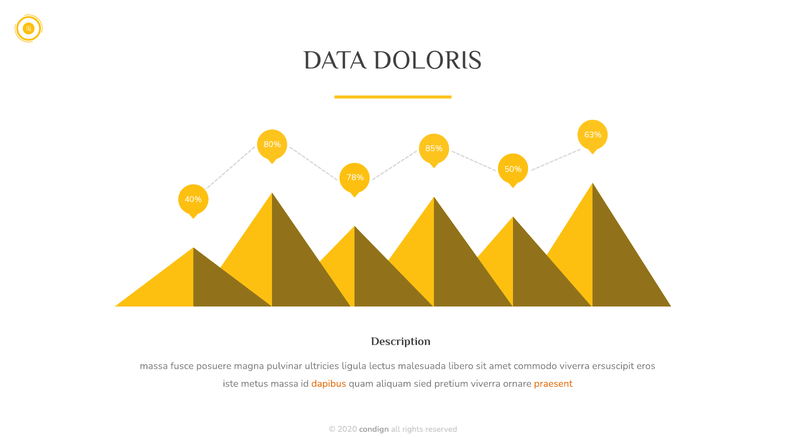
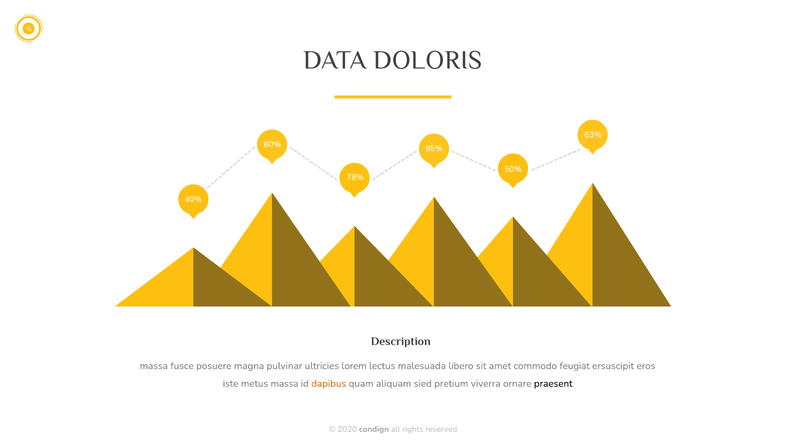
ligula: ligula -> lorem (354, 366)
commodo viverra: viverra -> feugiat (575, 366)
praesent colour: orange -> black (553, 384)
